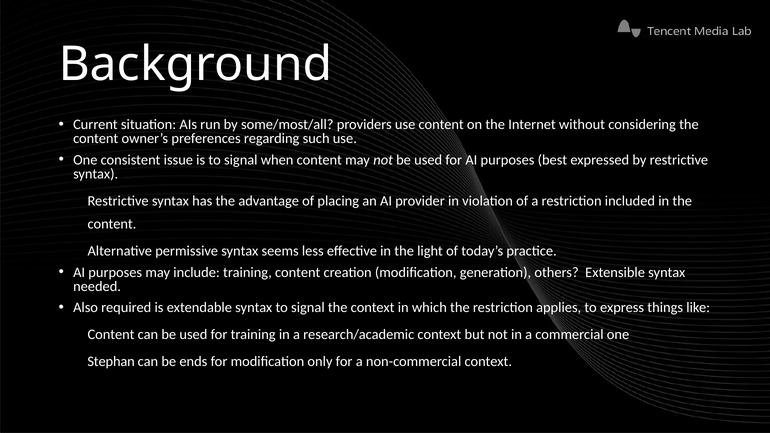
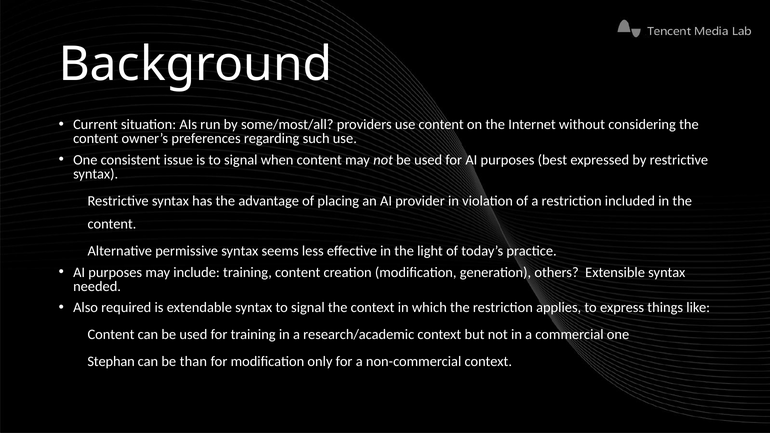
ends: ends -> than (193, 362)
